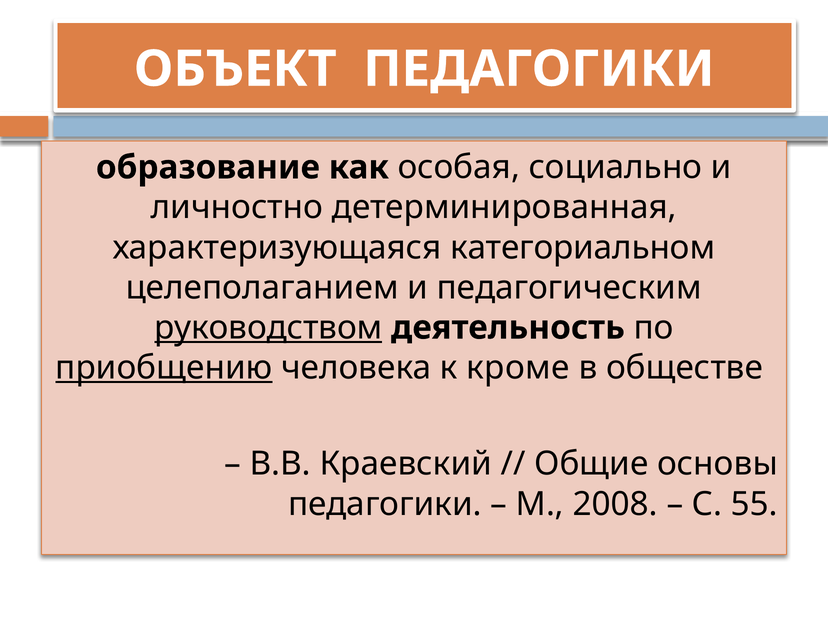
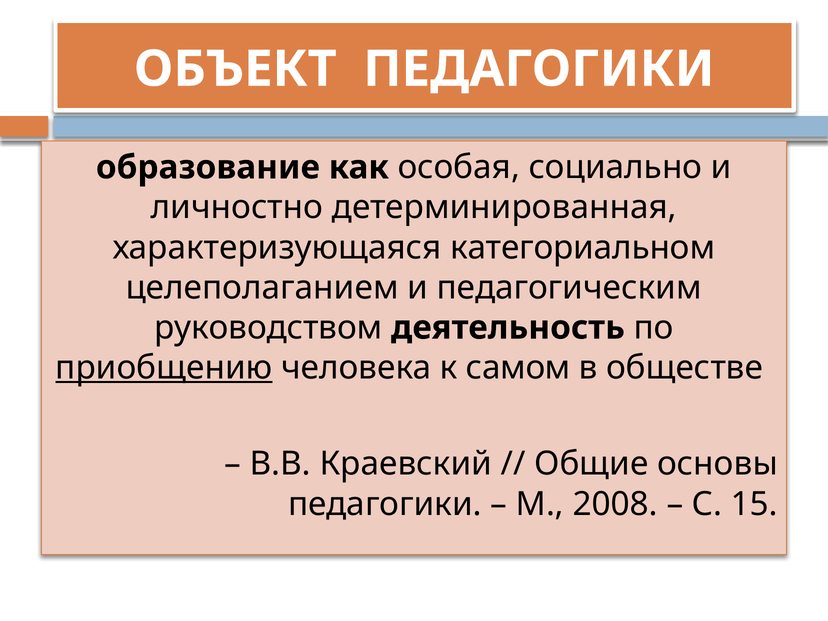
руководством underline: present -> none (268, 328)
кроме: кроме -> самом (518, 368)
55: 55 -> 15 (754, 504)
